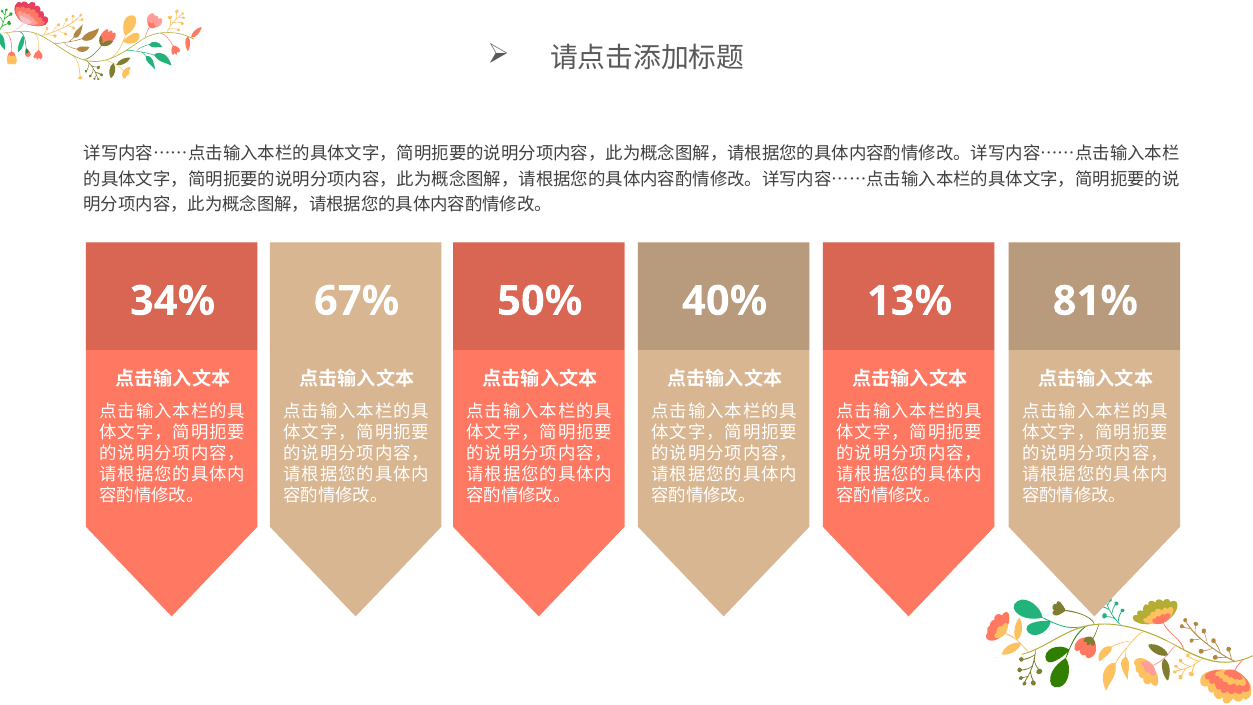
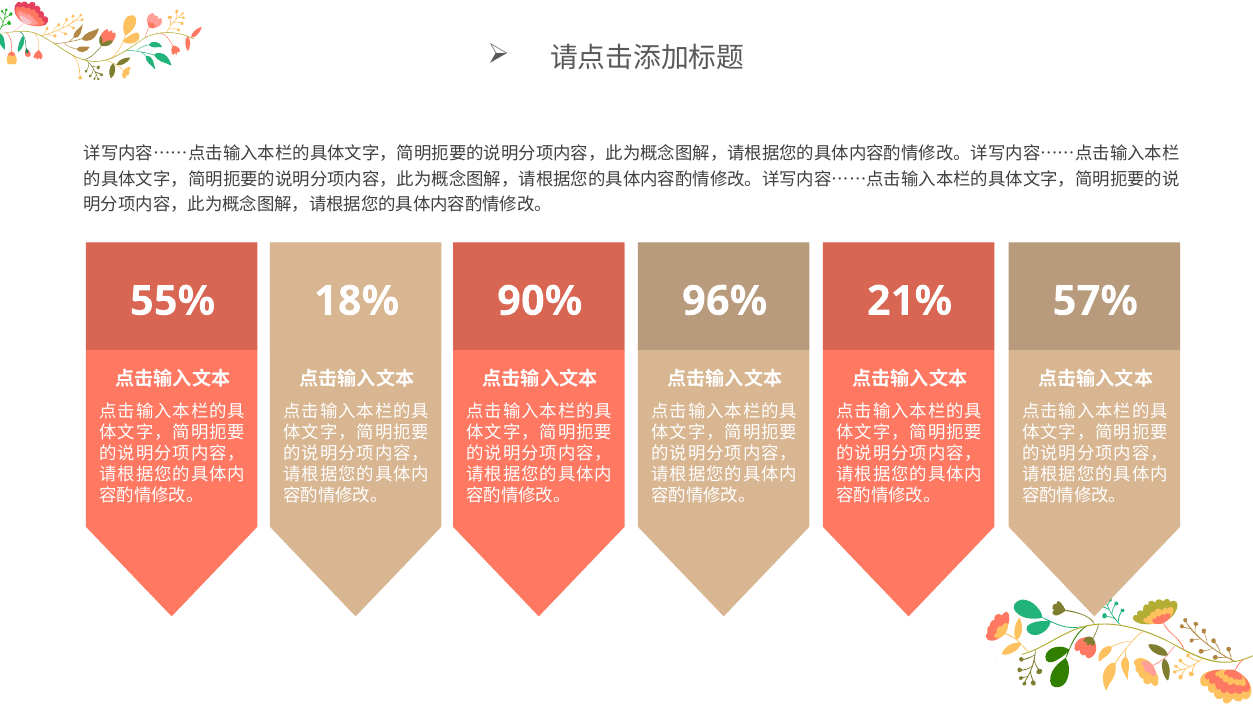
34%: 34% -> 55% (173, 301)
67%: 67% -> 18% (357, 301)
50%: 50% -> 90% (540, 301)
40%: 40% -> 96% (725, 301)
13%: 13% -> 21% (910, 301)
81%: 81% -> 57% (1095, 301)
